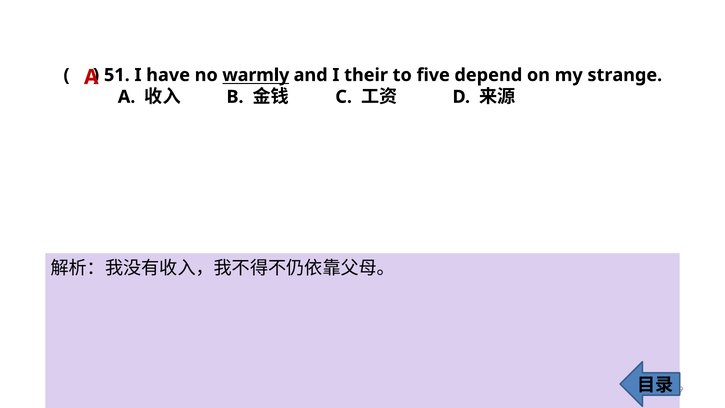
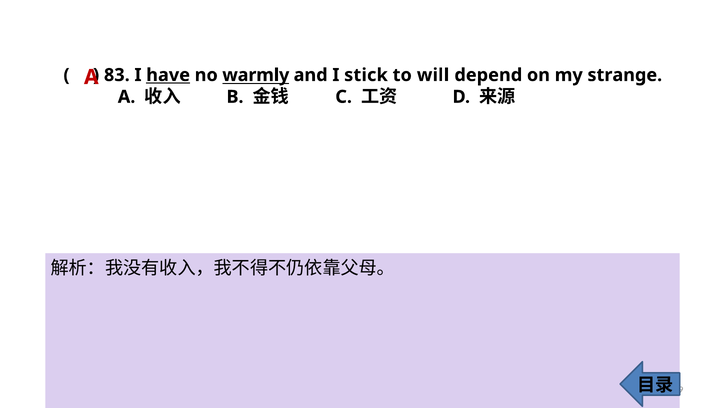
51: 51 -> 83 (117, 75)
have underline: none -> present (168, 75)
their: their -> stick (366, 75)
five: five -> will (433, 75)
